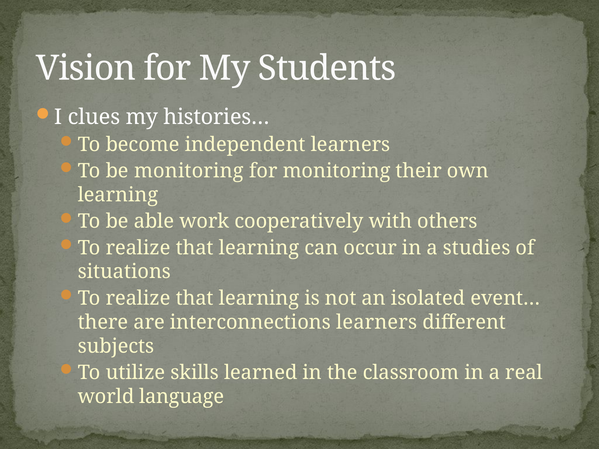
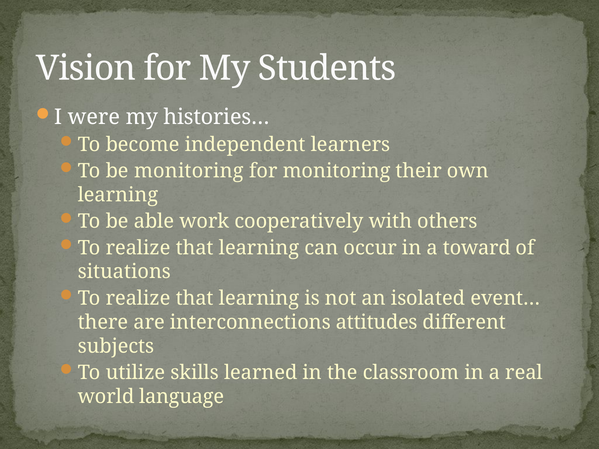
clues: clues -> were (94, 117)
studies: studies -> toward (477, 248)
interconnections learners: learners -> attitudes (377, 322)
